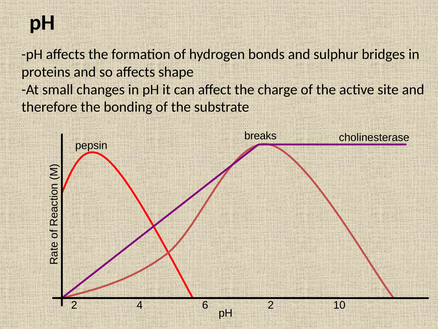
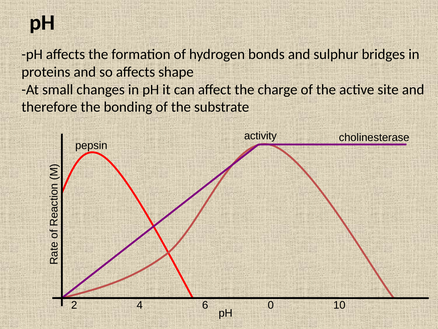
breaks: breaks -> activity (260, 136)
4 2: 2 -> 0 (271, 305)
